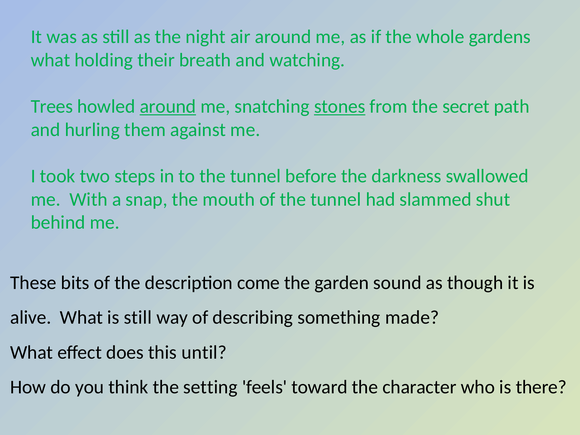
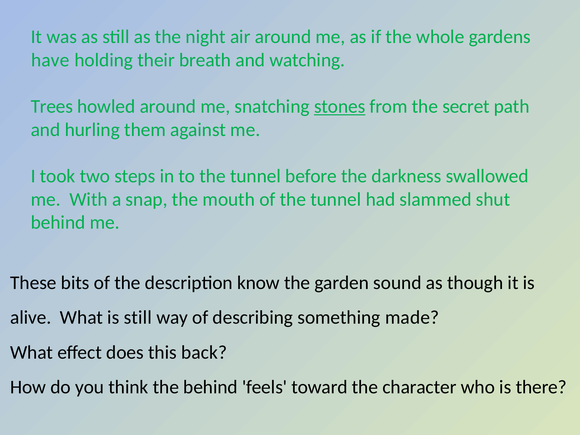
what: what -> have (50, 60)
around underline: present -> none (168, 106)
come: come -> know (258, 283)
until: until -> back (204, 352)
the setting: setting -> behind (211, 387)
